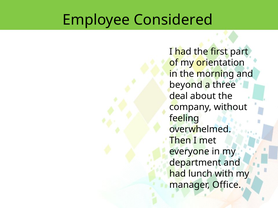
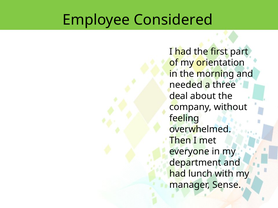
beyond: beyond -> needed (186, 85)
Office: Office -> Sense (227, 185)
